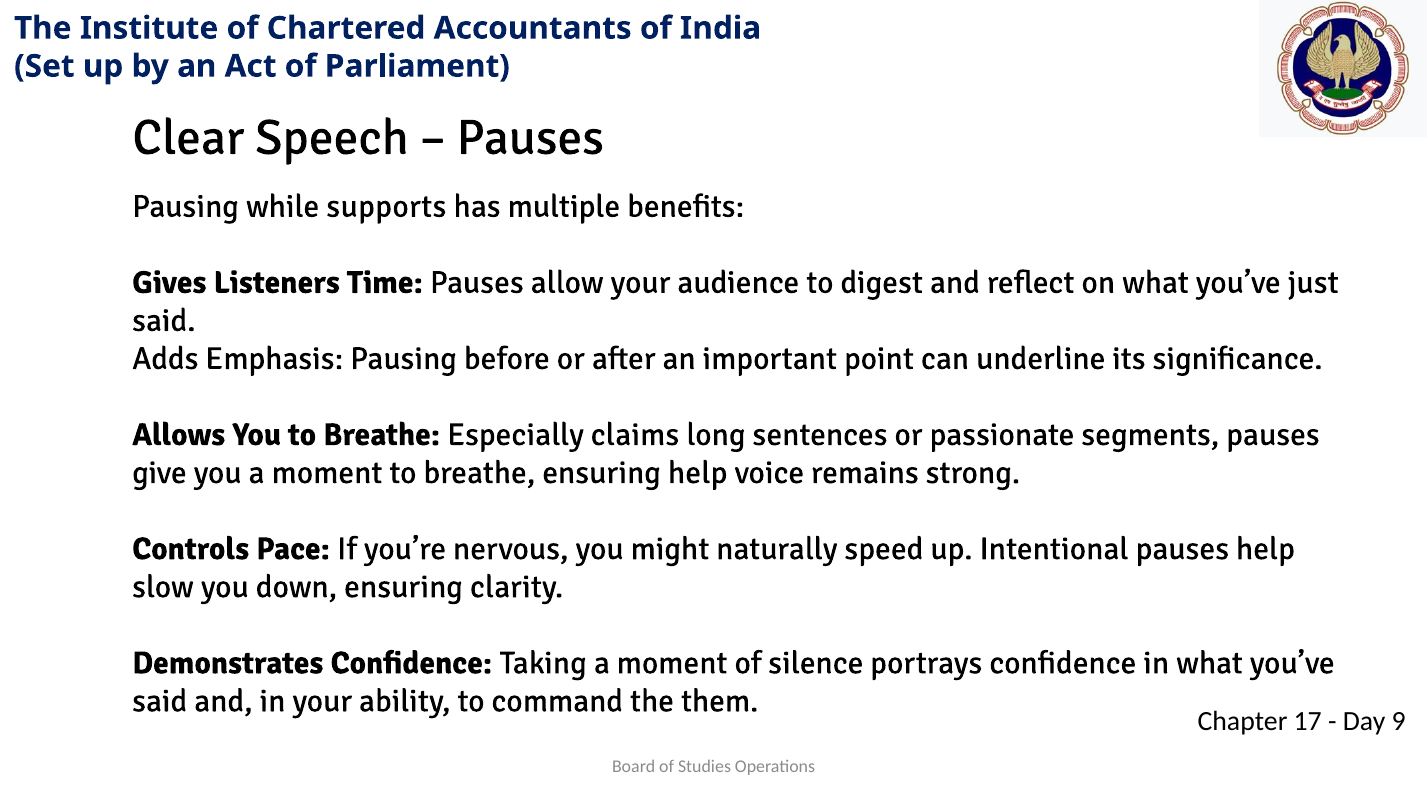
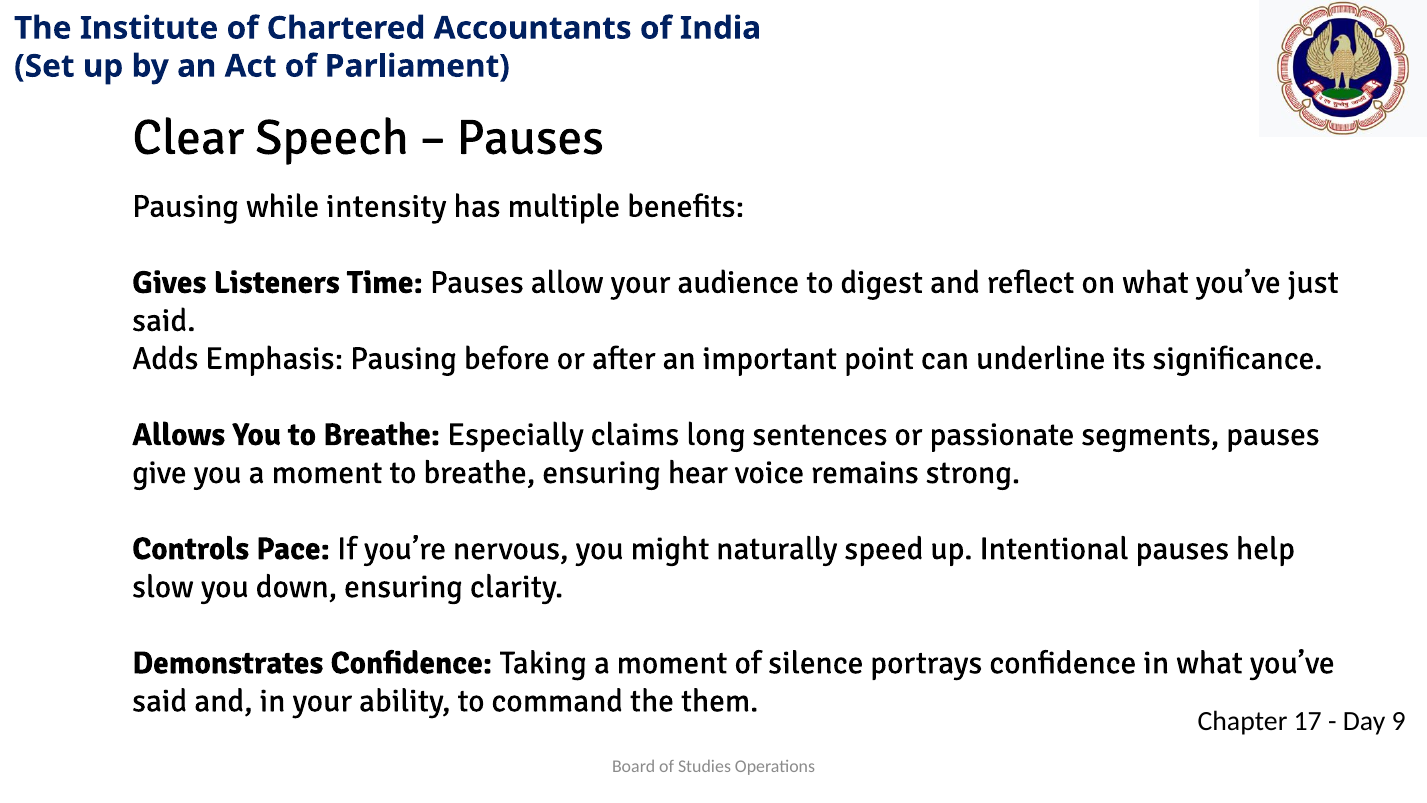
supports: supports -> intensity (386, 206)
ensuring help: help -> hear (698, 472)
